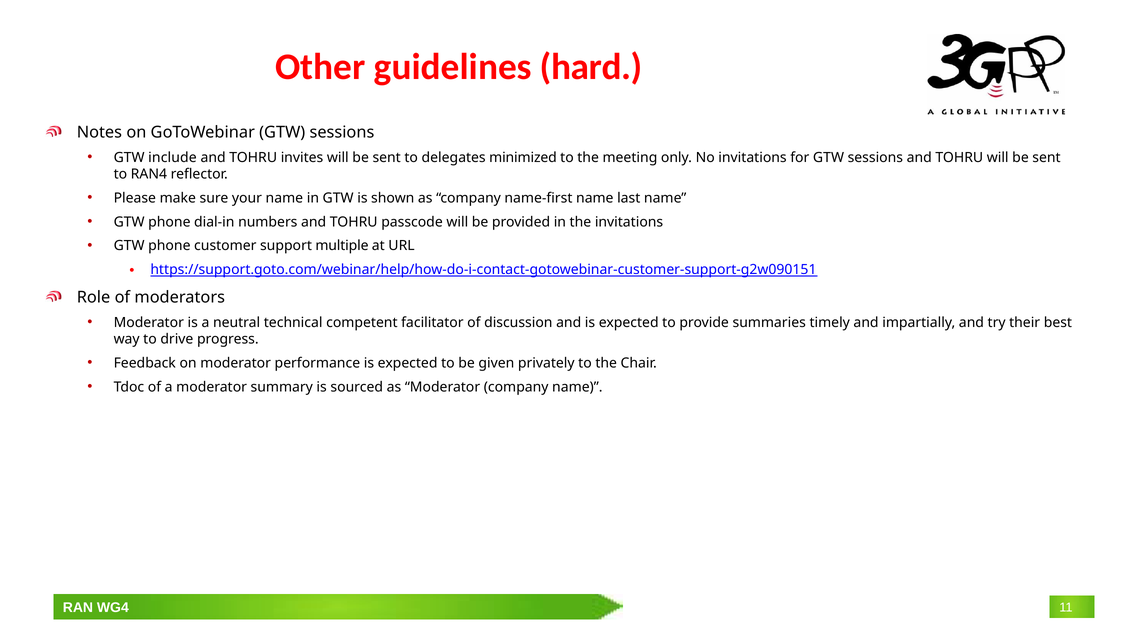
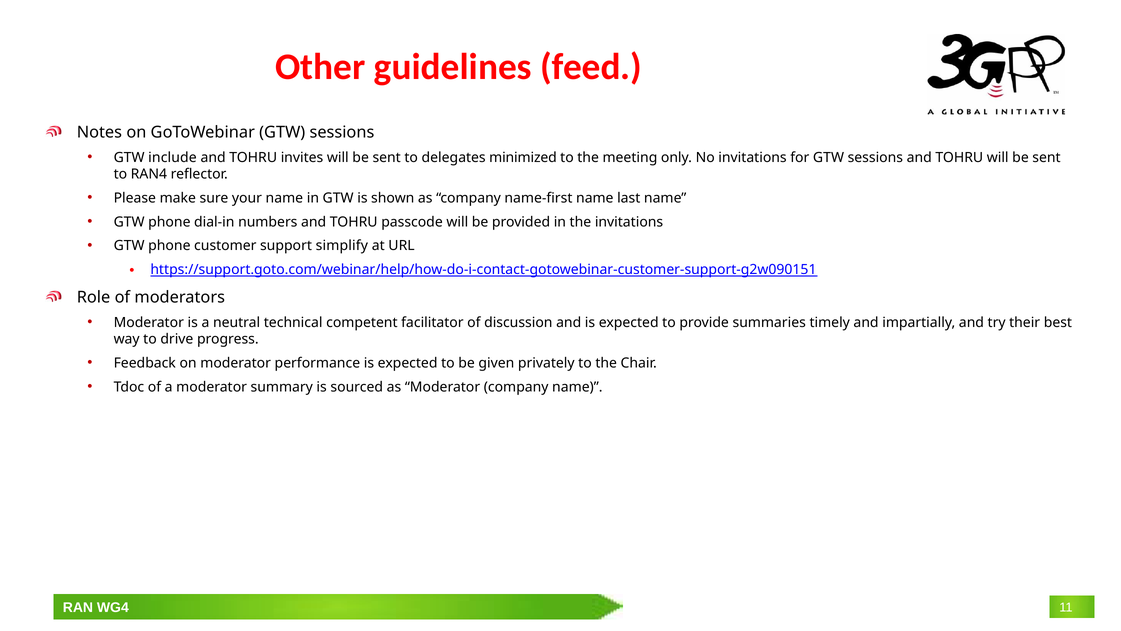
hard: hard -> feed (591, 67)
multiple: multiple -> simplify (342, 246)
